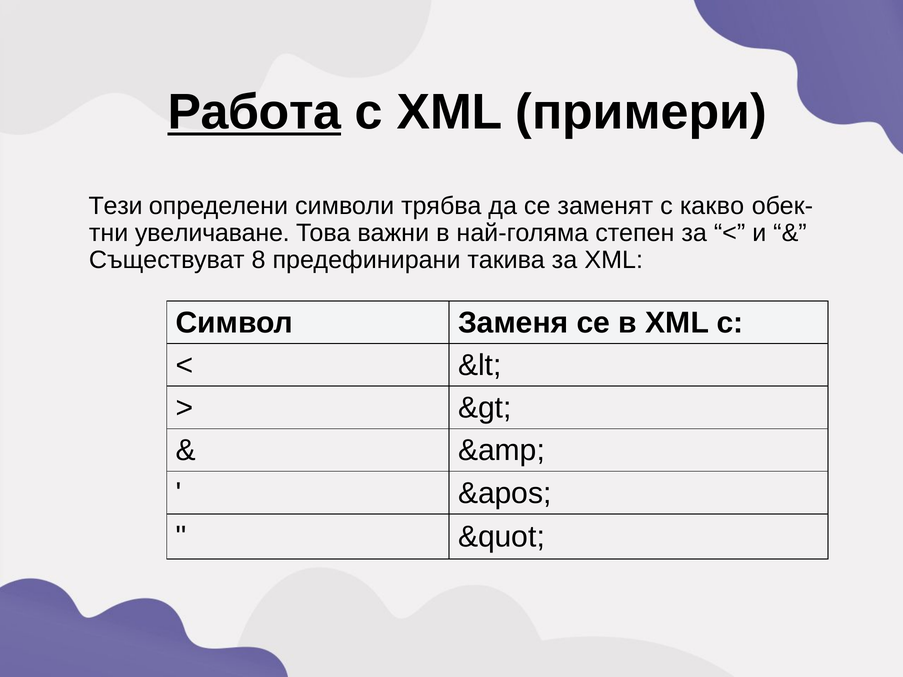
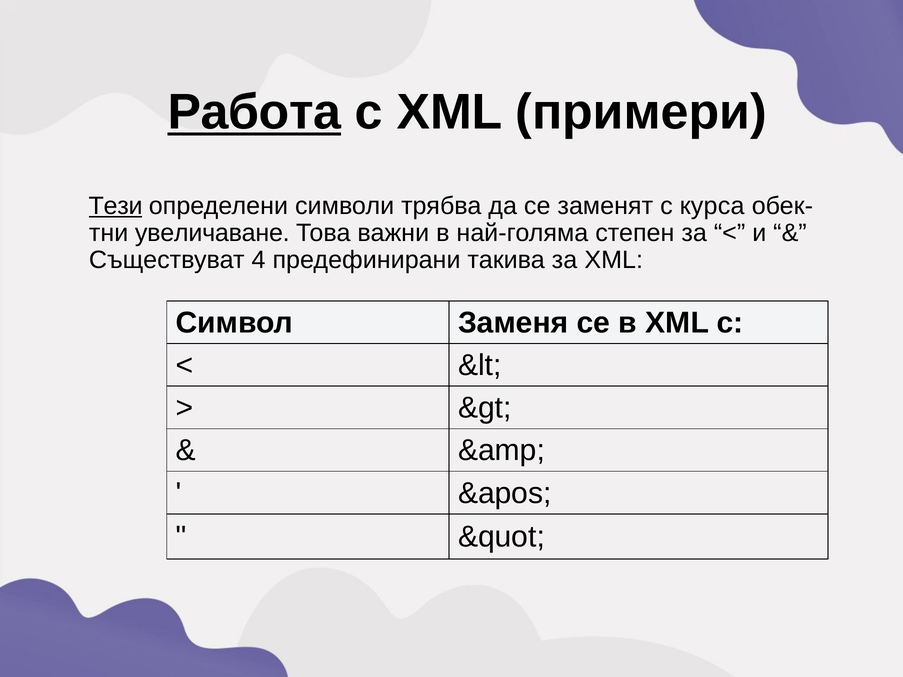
Тези underline: none -> present (116, 206)
какво: какво -> курса (712, 206)
8: 8 -> 4 (258, 260)
